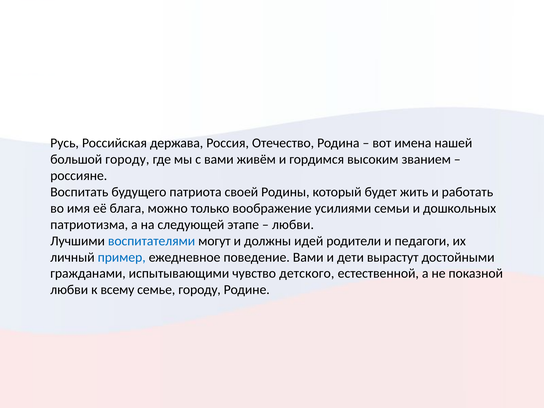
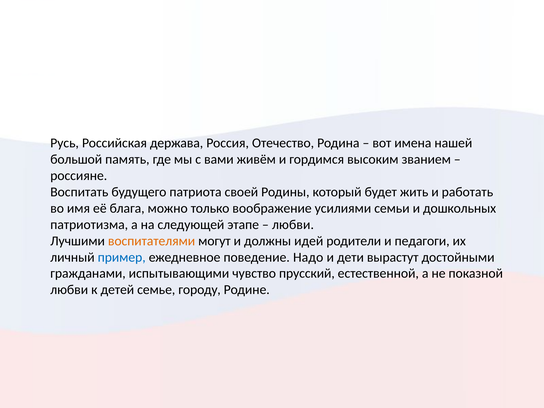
большой городу: городу -> память (127, 159)
воспитателями colour: blue -> orange (152, 241)
поведение Вами: Вами -> Надо (308, 257)
детского: детского -> прусский (307, 274)
всему: всему -> детей (117, 290)
